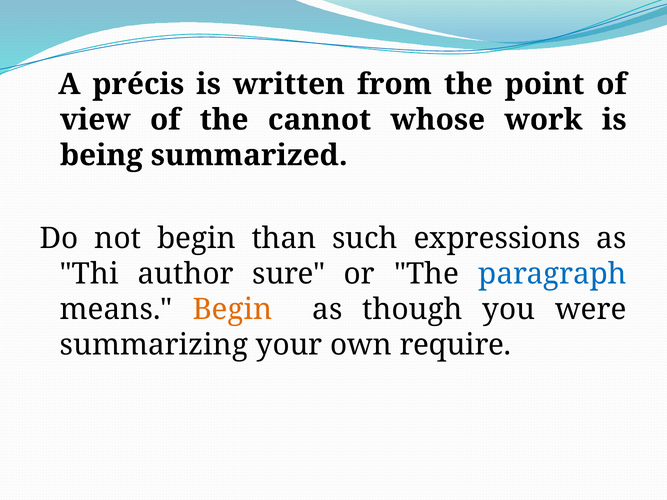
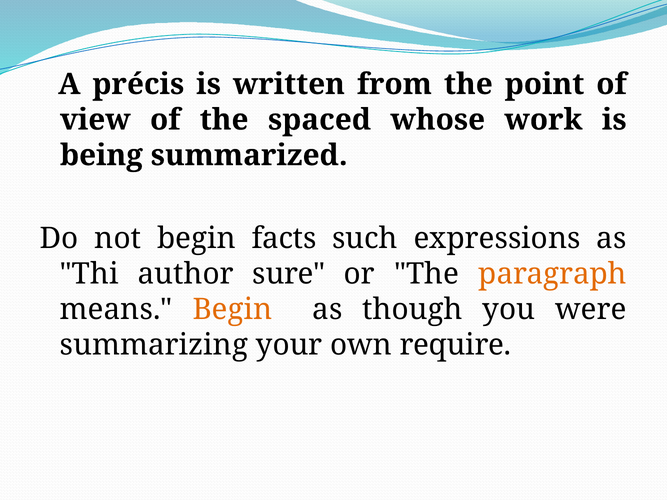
cannot: cannot -> spaced (319, 120)
than: than -> facts (284, 238)
paragraph colour: blue -> orange (553, 274)
